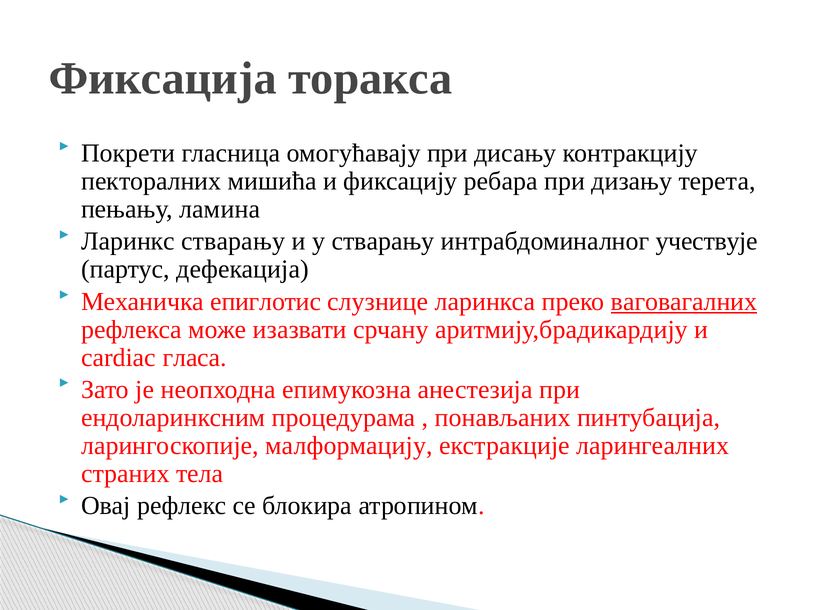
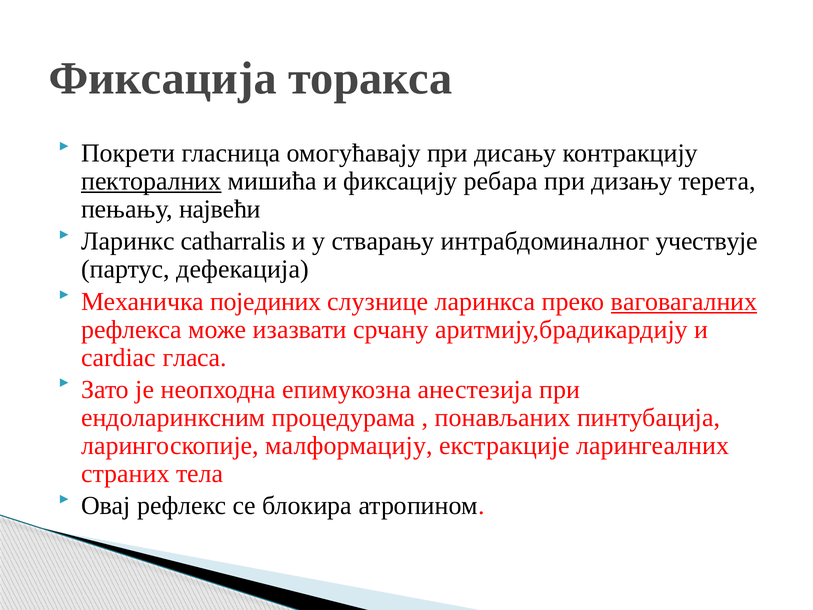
пекторалних underline: none -> present (151, 181)
ламина: ламина -> највећи (220, 209)
Ларинкс стварању: стварању -> catharralis (233, 241)
епиглотис: епиглотис -> појединих (266, 301)
